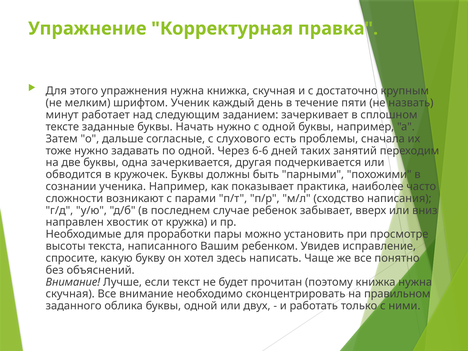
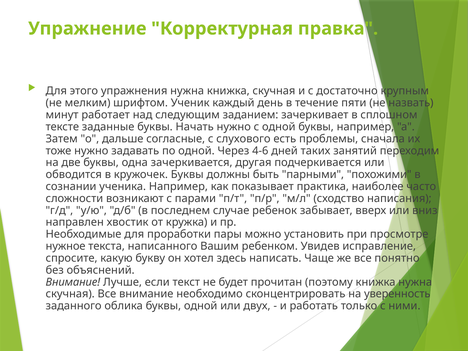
6-6: 6-6 -> 4-6 (260, 151)
высоты: высоты -> нужное (66, 246)
правильном: правильном -> уверенность (397, 294)
